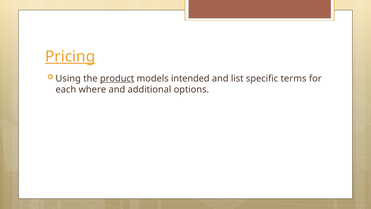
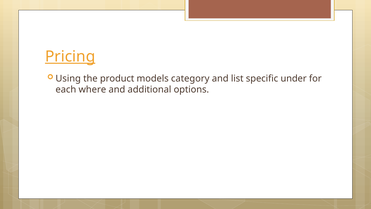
product underline: present -> none (117, 78)
intended: intended -> category (190, 78)
terms: terms -> under (294, 78)
